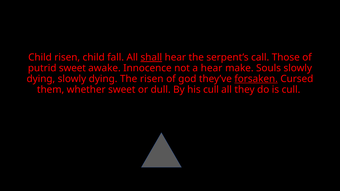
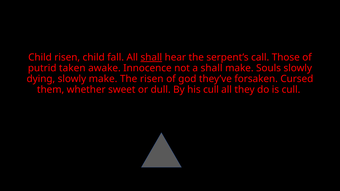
putrid sweet: sweet -> taken (72, 68)
a hear: hear -> shall (212, 68)
dying slowly dying: dying -> make (103, 79)
forsaken underline: present -> none (256, 79)
